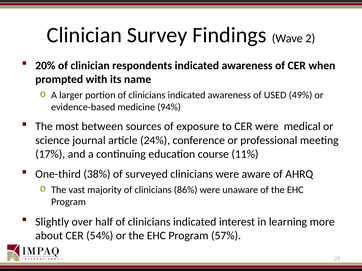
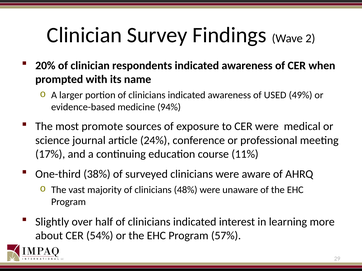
between: between -> promote (102, 127)
86%: 86% -> 48% (186, 190)
